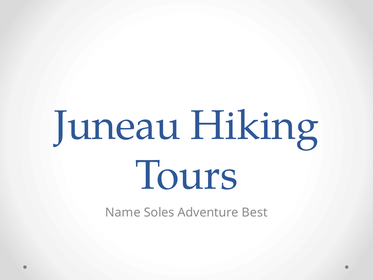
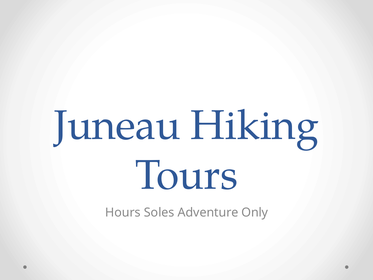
Name: Name -> Hours (123, 212)
Best: Best -> Only (255, 212)
